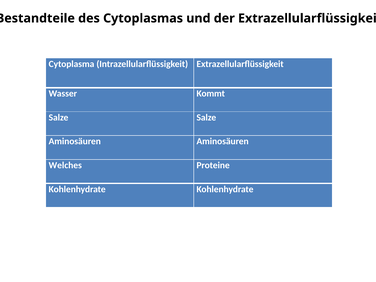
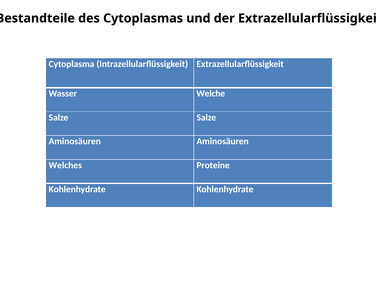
Kommt: Kommt -> Welche (211, 94)
